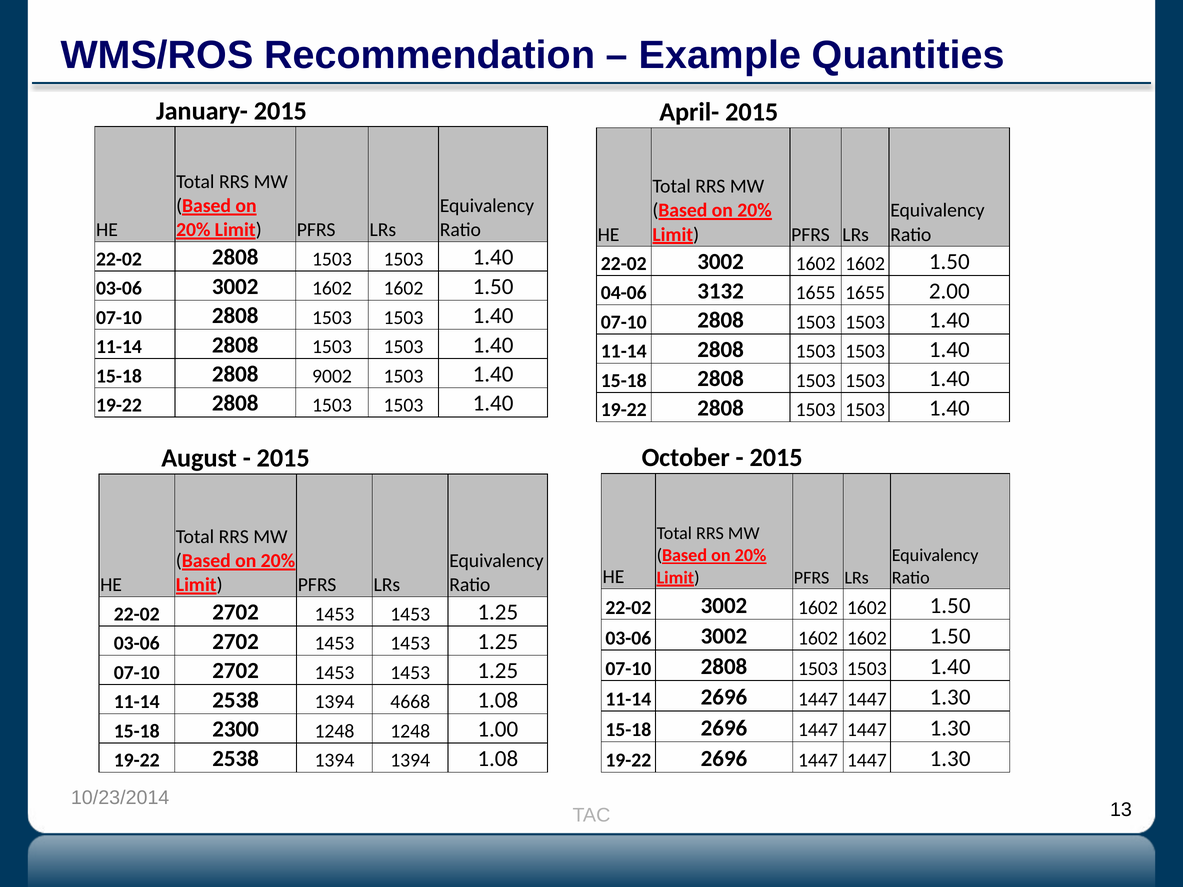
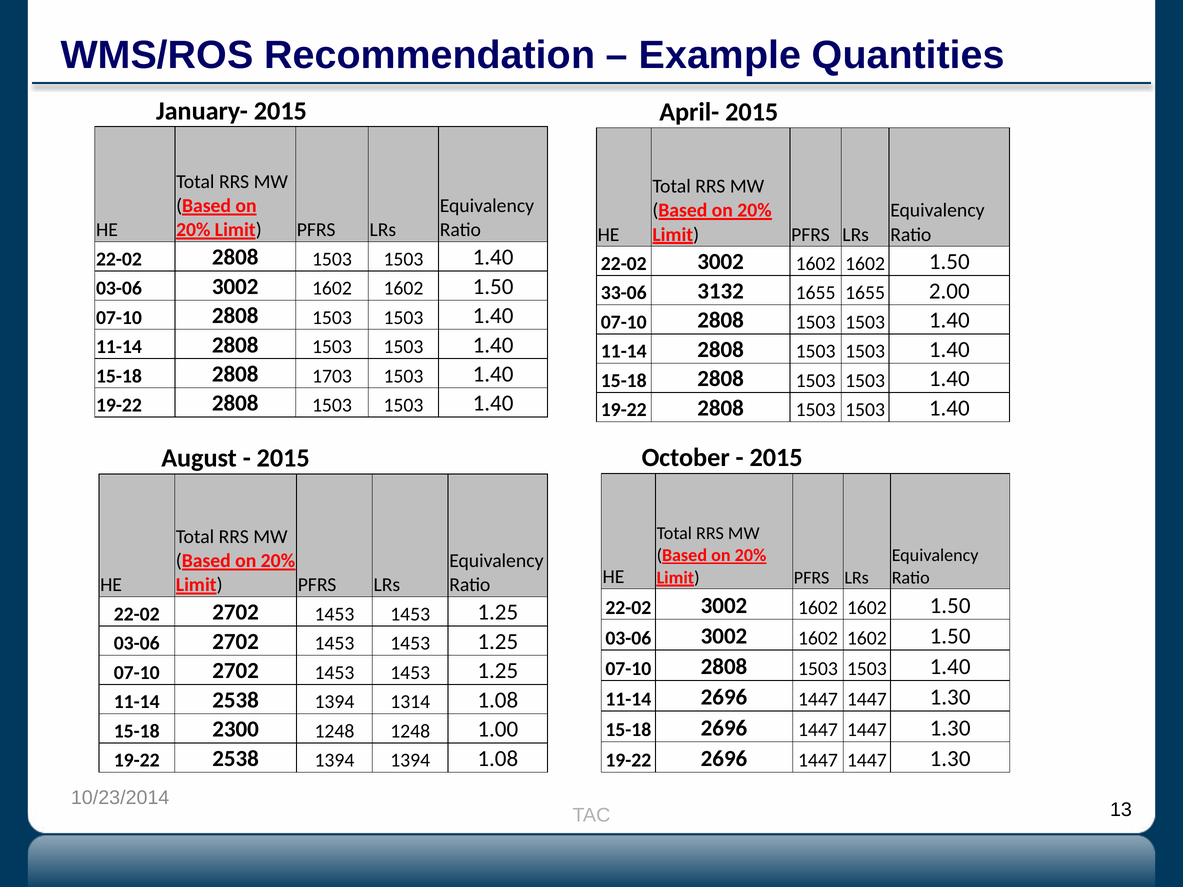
04-06: 04-06 -> 33-06 (624, 293)
9002: 9002 -> 1703 (332, 376)
4668: 4668 -> 1314 (410, 702)
